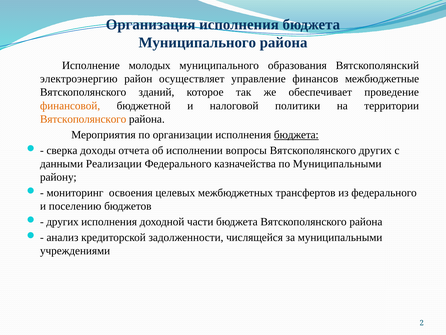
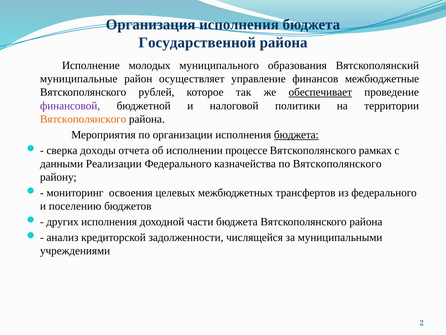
Муниципального: Муниципального -> Государственной (197, 42)
электроэнергию: электроэнергию -> муниципальные (79, 79)
зданий: зданий -> рублей (156, 92)
обеспечивает underline: none -> present (320, 92)
финансовой colour: orange -> purple (70, 106)
вопросы: вопросы -> процессе (246, 150)
Вятскополянского других: других -> рамках (375, 150)
по Муниципальными: Муниципальными -> Вятскополянского (337, 164)
